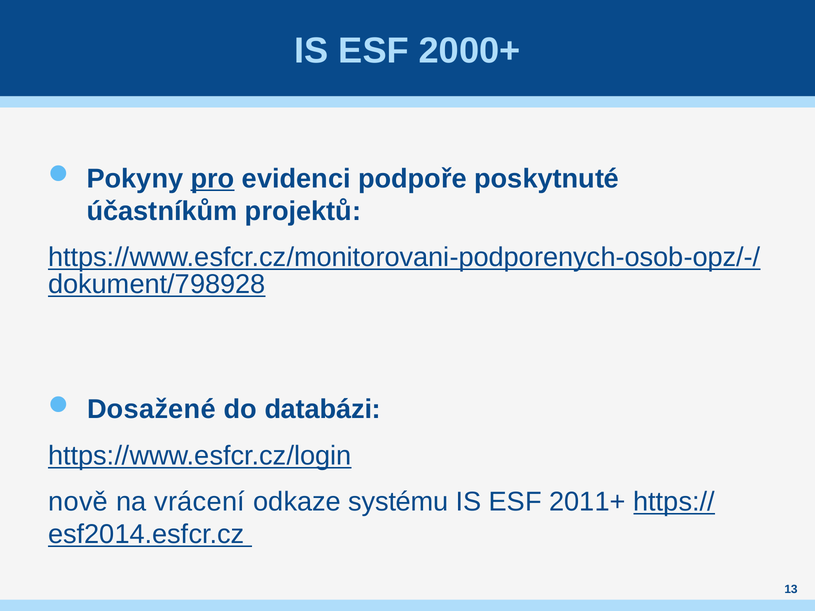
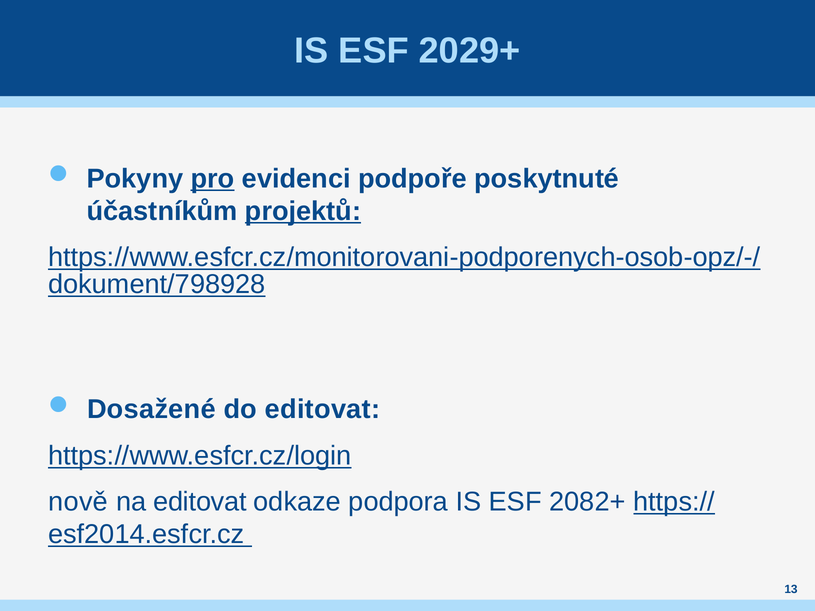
2000+: 2000+ -> 2029+ (470, 51)
projektů underline: none -> present (303, 211)
do databázi: databázi -> editovat (323, 410)
na vrácení: vrácení -> editovat (200, 502)
systému: systému -> podpora (398, 502)
2011+: 2011+ -> 2082+ (587, 502)
